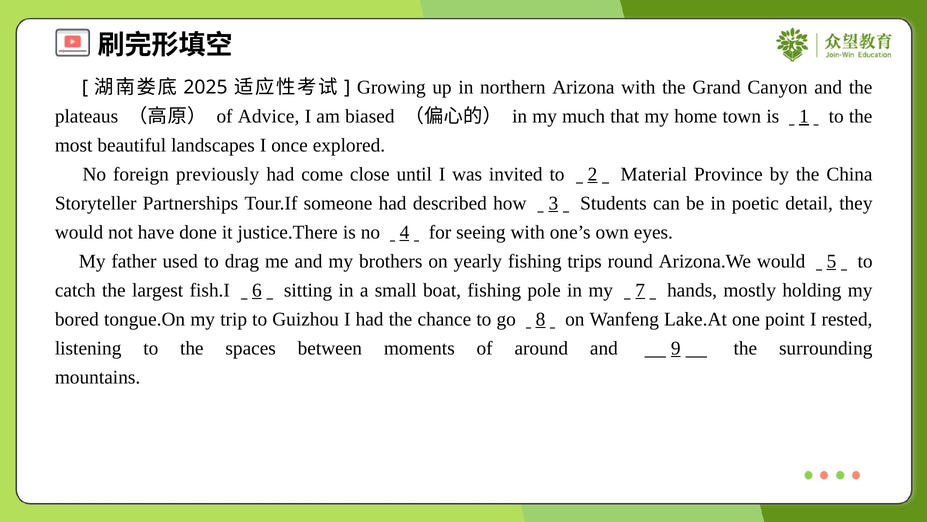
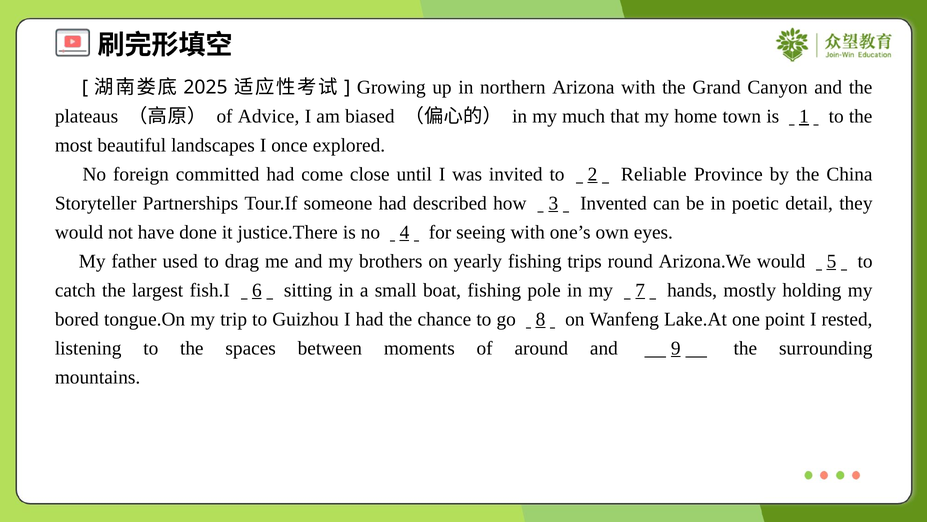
previously: previously -> committed (218, 174)
Material: Material -> Reliable (654, 174)
Students: Students -> Invented (614, 203)
